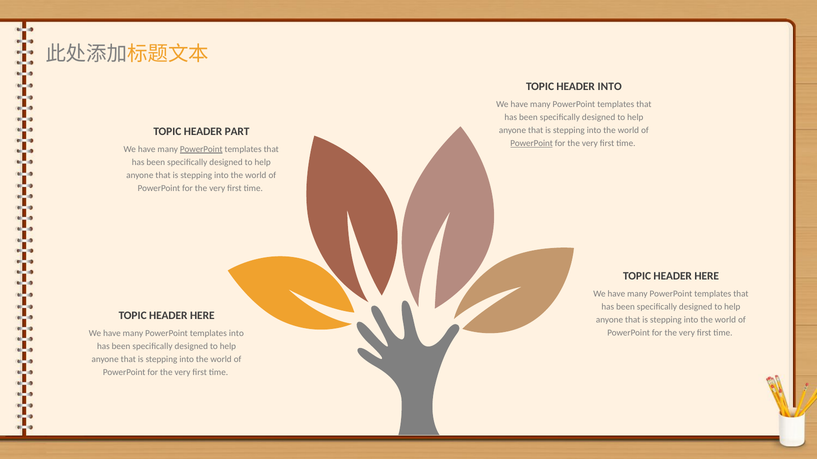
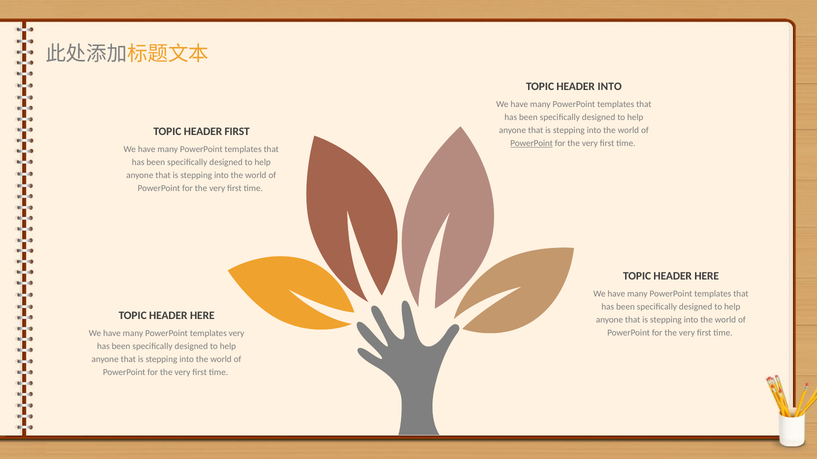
HEADER PART: PART -> FIRST (237, 132)
PowerPoint underline: present -> none (201, 149)
templates into: into -> very (237, 334)
